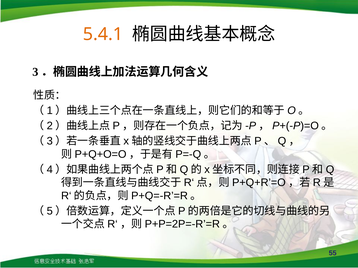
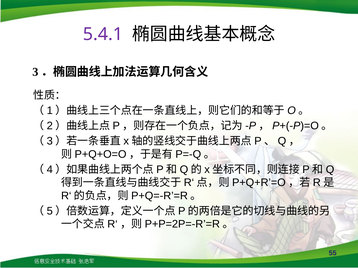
5.4.1 colour: orange -> purple (103, 34)
